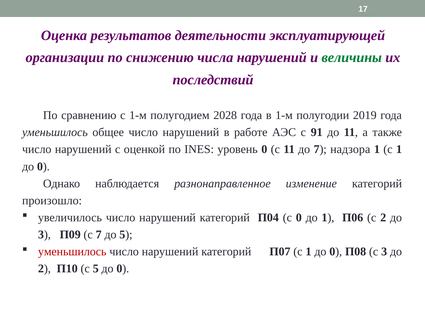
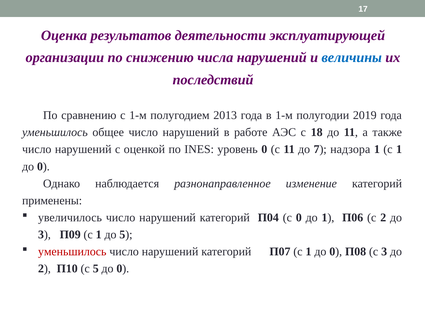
величины colour: green -> blue (352, 58)
2028: 2028 -> 2013 (225, 115)
91: 91 -> 18 (317, 132)
произошло: произошло -> применены (52, 200)
П09 с 7: 7 -> 1 (99, 234)
